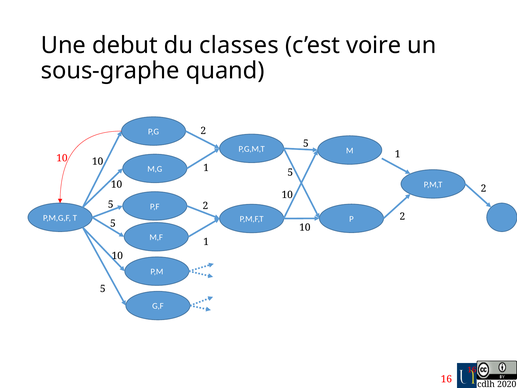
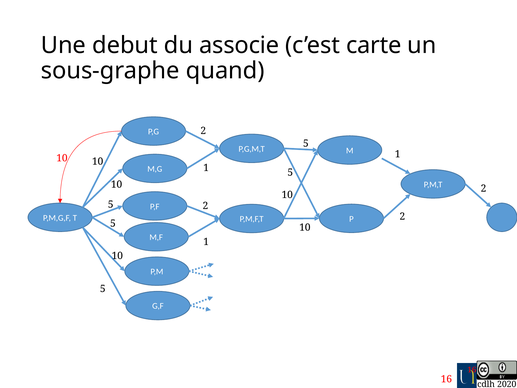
classes: classes -> associe (239, 45)
voire: voire -> carte (374, 45)
